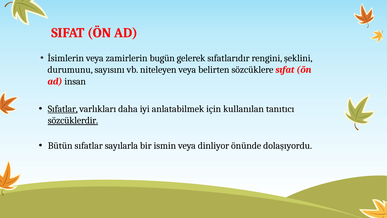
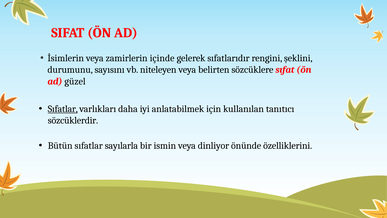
bugün: bugün -> içinde (162, 58)
insan: insan -> güzel (75, 81)
sözcüklerdir underline: present -> none (73, 120)
dolaşıyordu: dolaşıyordu -> özelliklerini (288, 145)
